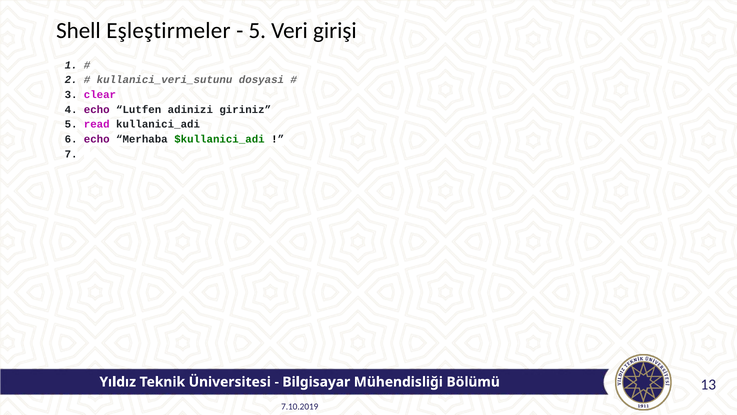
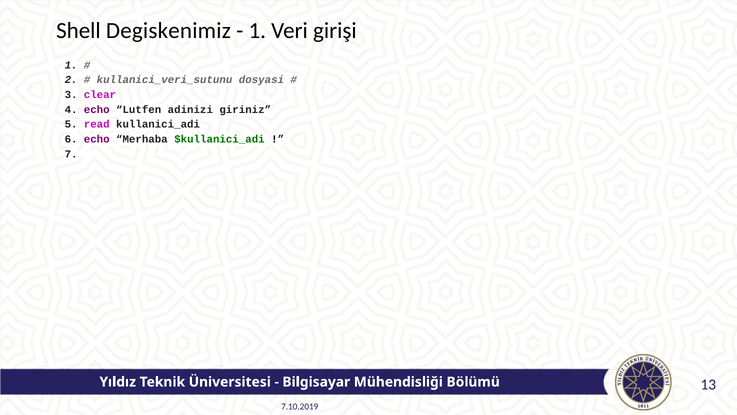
Eşleştirmeler: Eşleştirmeler -> Degiskenimiz (168, 31)
5: 5 -> 1 (257, 31)
